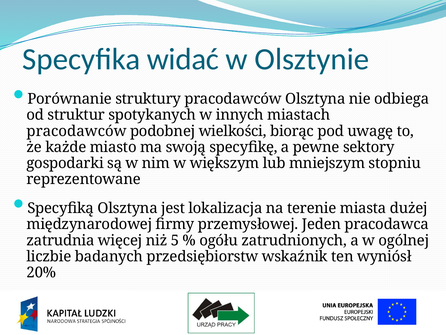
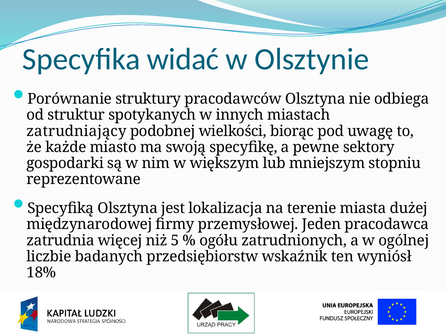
pracodawców: pracodawców -> zatrudniający (76, 131)
20%: 20% -> 18% (41, 272)
